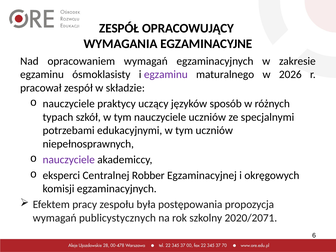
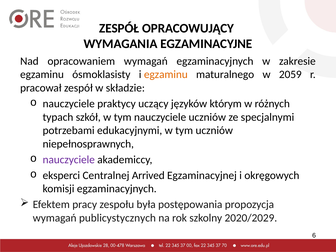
egzaminu colour: purple -> orange (166, 75)
2026: 2026 -> 2059 (290, 75)
sposób: sposób -> którym (226, 104)
Robber: Robber -> Arrived (148, 175)
2020/2071: 2020/2071 -> 2020/2029 (251, 218)
